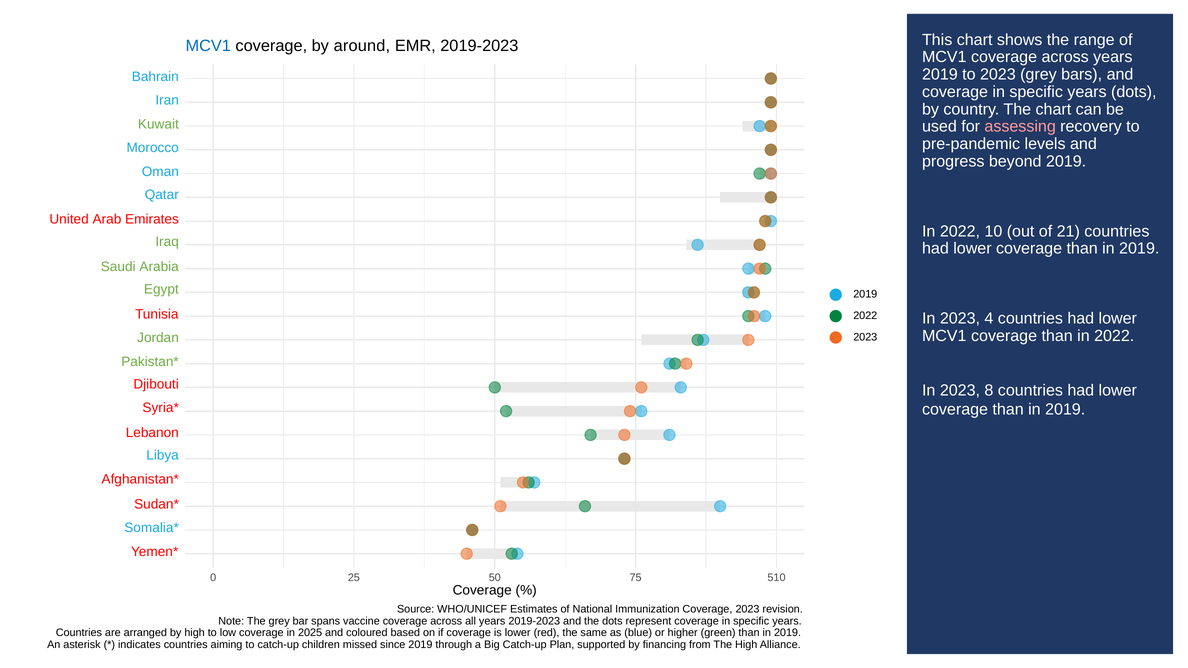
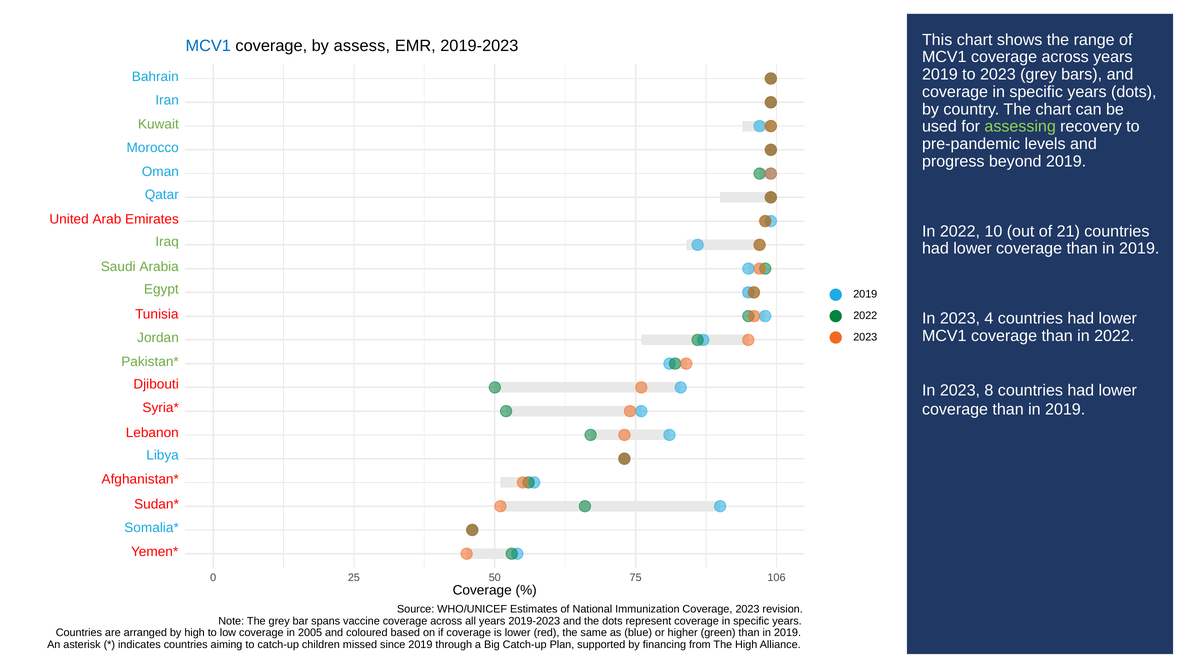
around: around -> assess (362, 46)
assessing colour: pink -> light green (1020, 127)
510: 510 -> 106 (777, 578)
2025: 2025 -> 2005 (310, 633)
